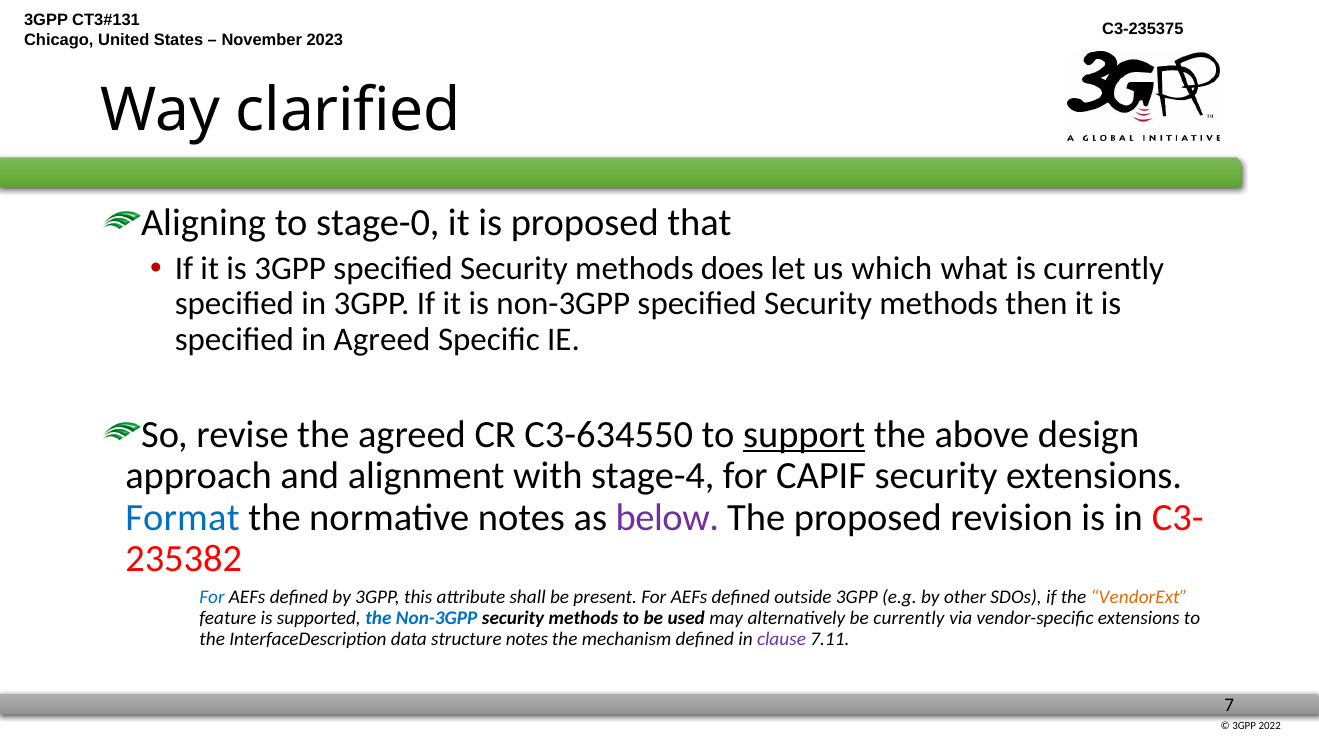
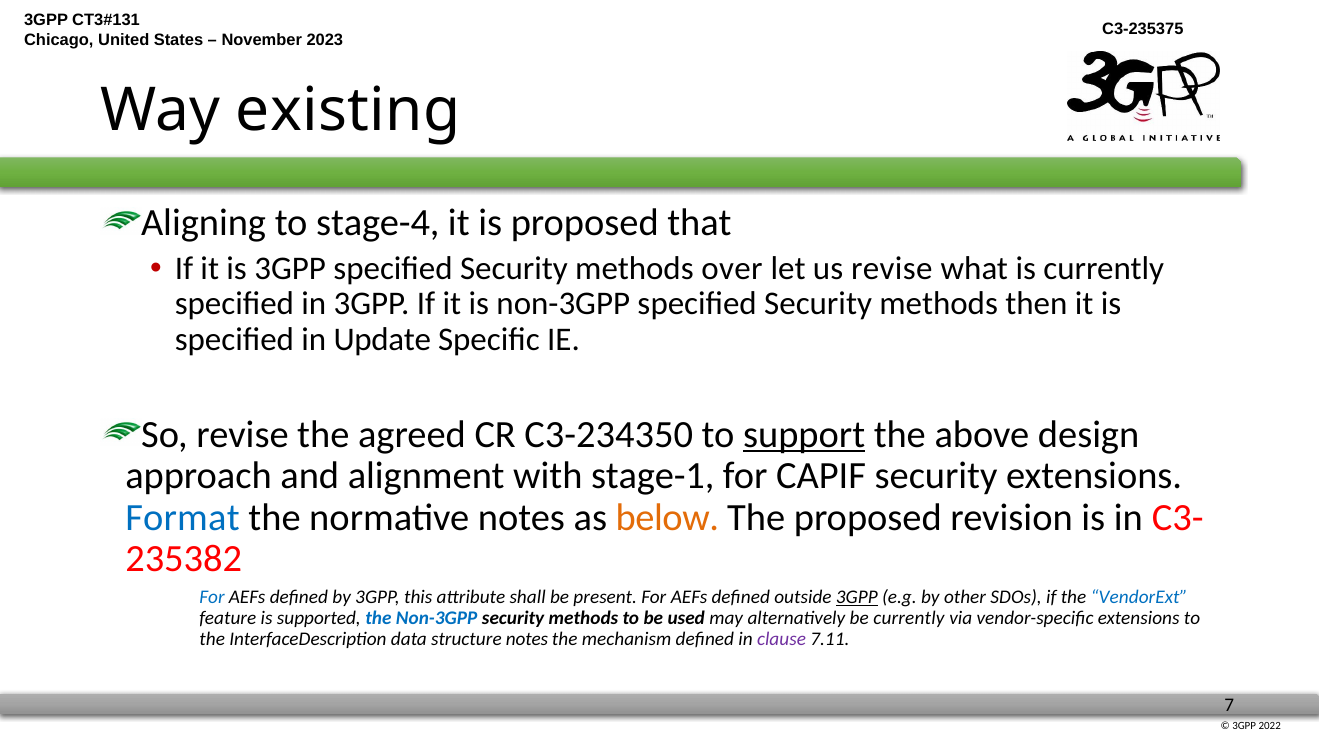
clarified: clarified -> existing (348, 111)
stage-0: stage-0 -> stage-4 (378, 223)
does: does -> over (732, 268)
us which: which -> revise (892, 268)
in Agreed: Agreed -> Update (382, 340)
C3-634550: C3-634550 -> C3-234350 (609, 434)
stage-4: stage-4 -> stage-1 (653, 476)
below colour: purple -> orange (667, 518)
3GPP underline: none -> present (857, 597)
VendorExt colour: orange -> blue (1139, 597)
